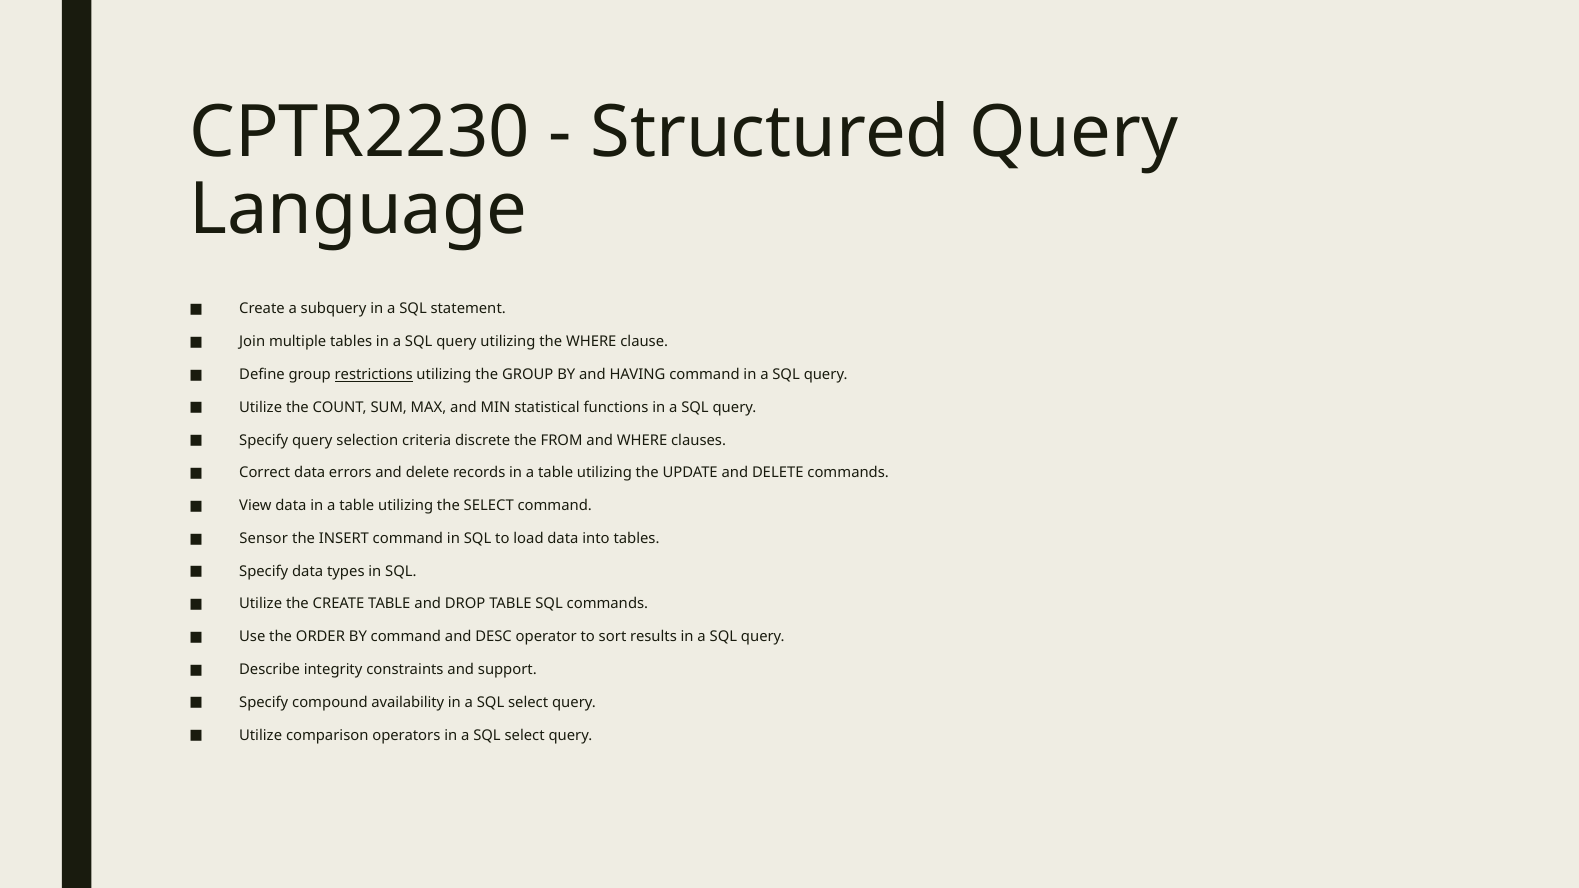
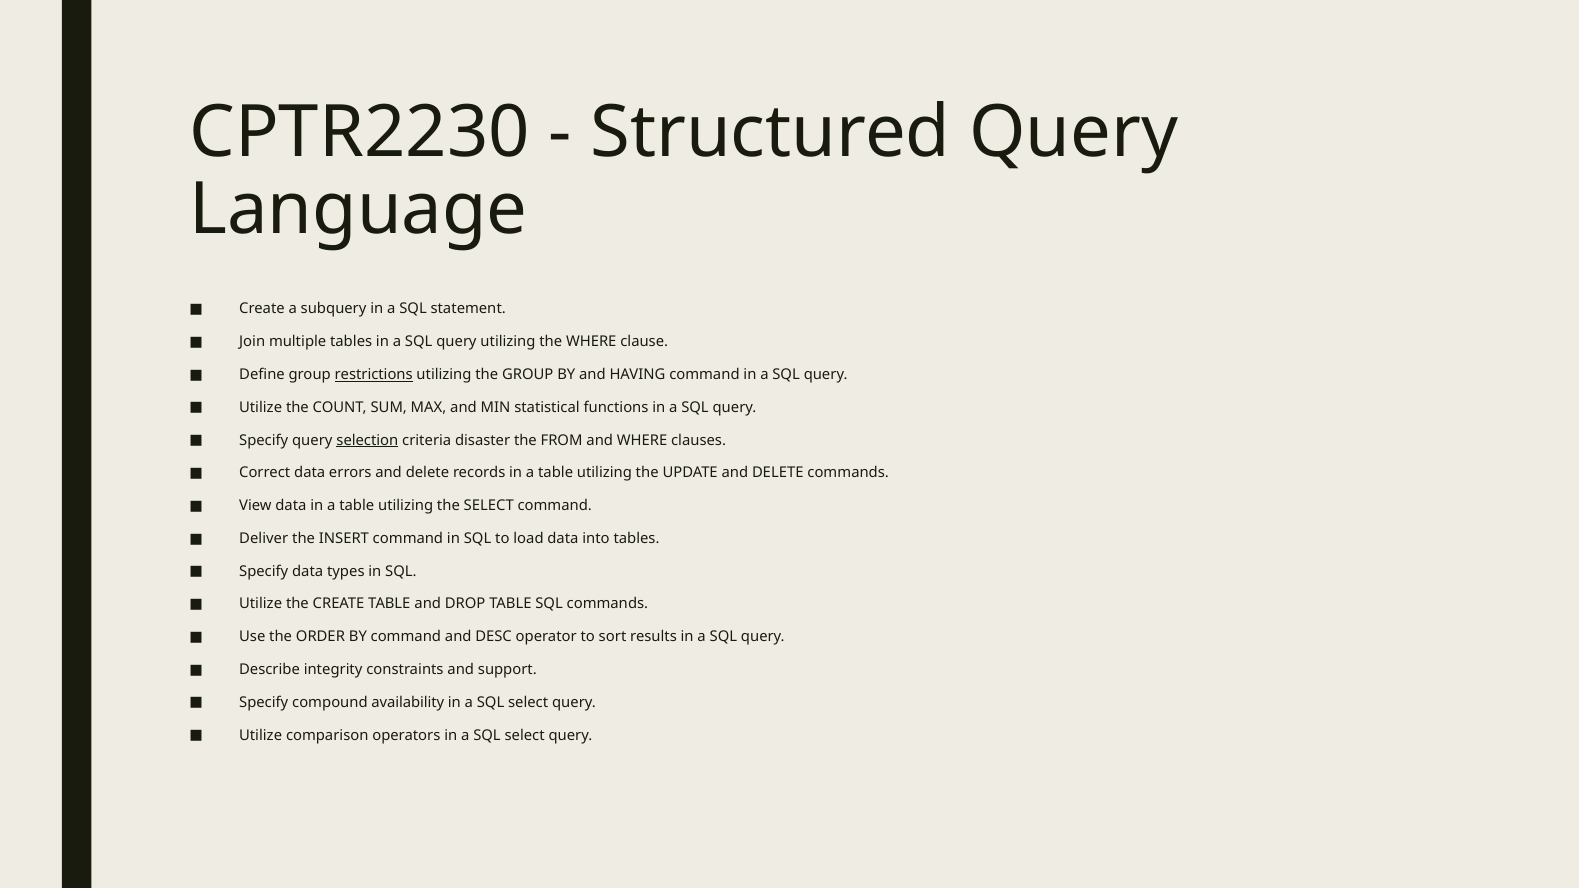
selection underline: none -> present (367, 440)
discrete: discrete -> disaster (483, 440)
Sensor: Sensor -> Deliver (264, 539)
